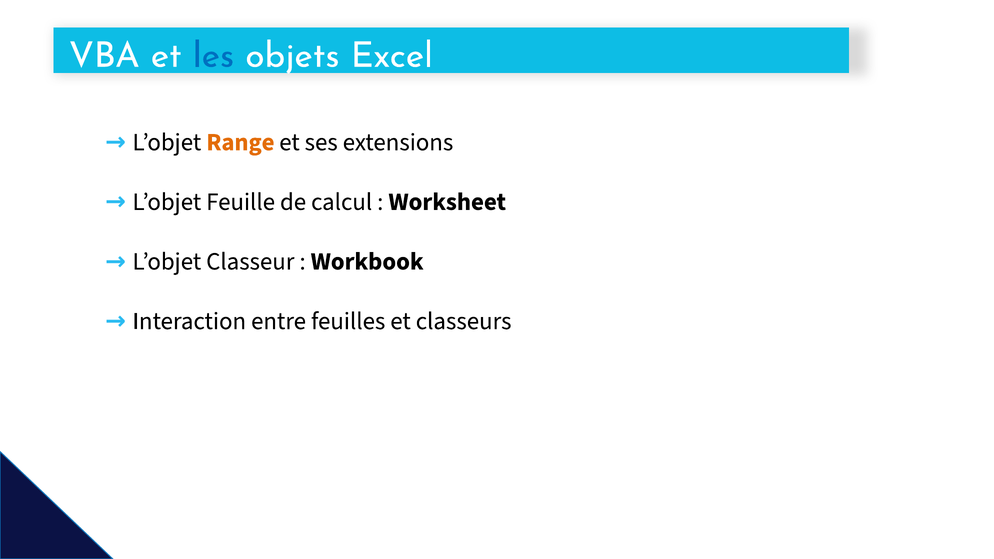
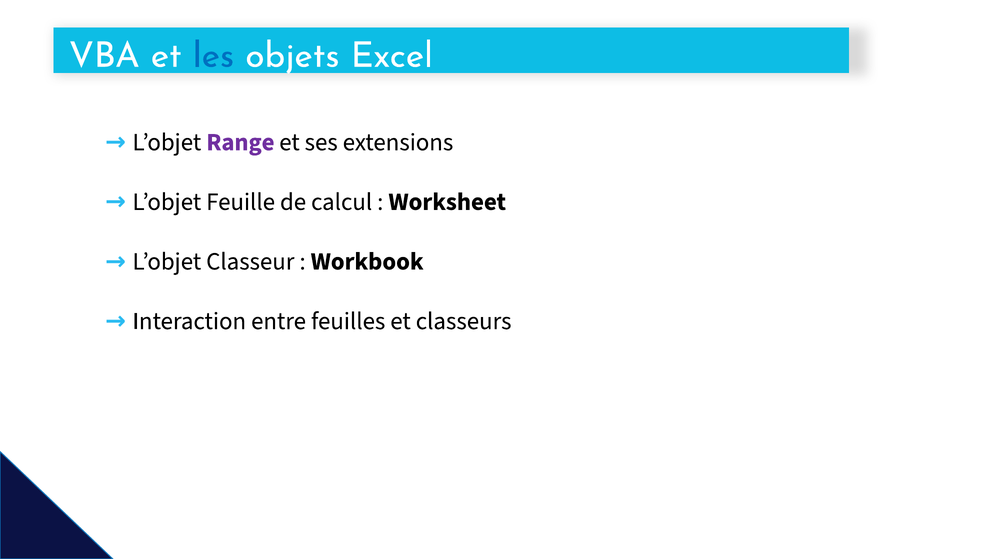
Range colour: orange -> purple (240, 142)
